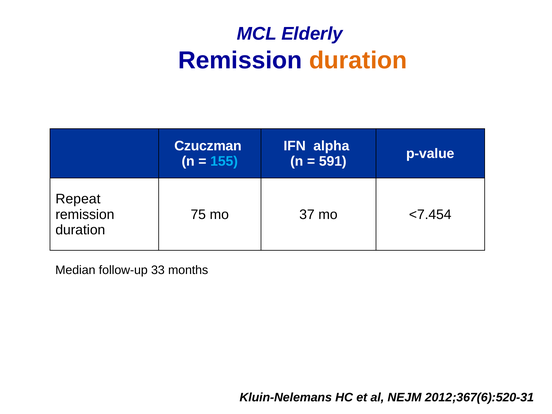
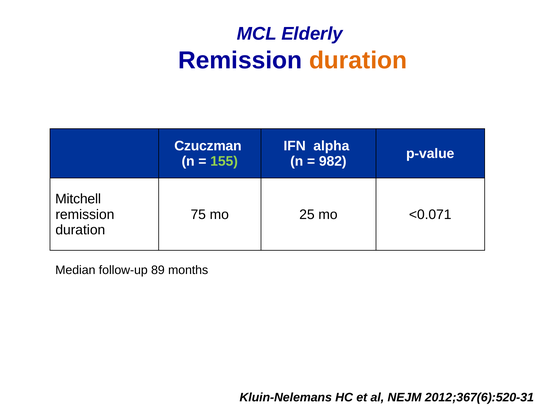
155 colour: light blue -> light green (224, 161)
591: 591 -> 982 (333, 161)
Repeat: Repeat -> Mitchell (78, 199)
37: 37 -> 25 (307, 215)
<7.454: <7.454 -> <0.071 (430, 215)
33: 33 -> 89 (158, 270)
